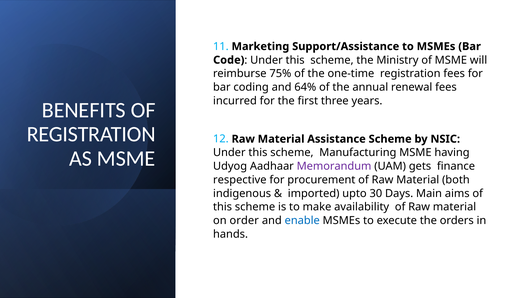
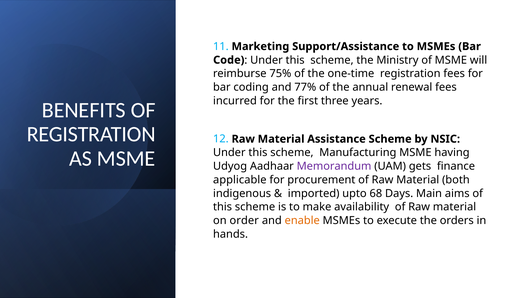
64%: 64% -> 77% (305, 87)
respective: respective -> applicable (240, 180)
30: 30 -> 68 (376, 193)
enable colour: blue -> orange (302, 221)
